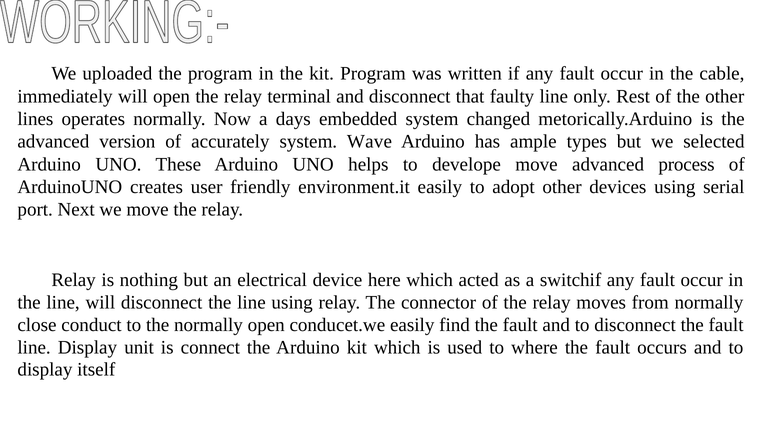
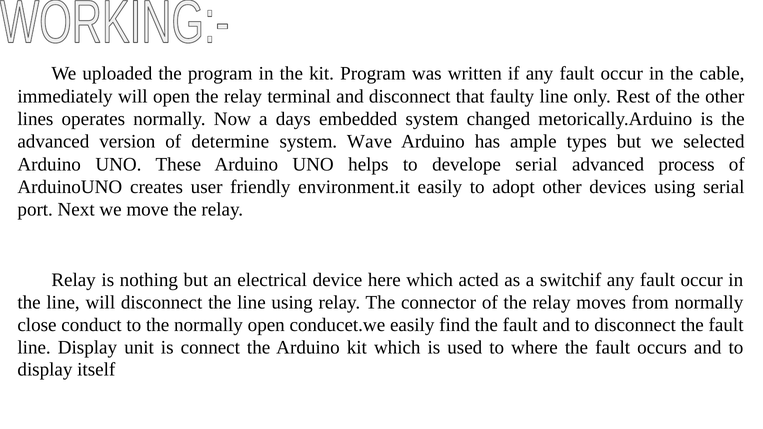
accurately: accurately -> determine (230, 142)
develope move: move -> serial (536, 164)
